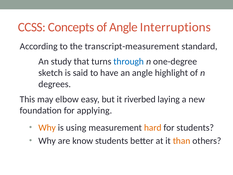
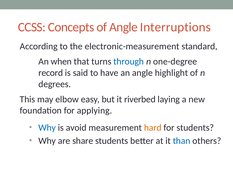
transcript-measurement: transcript-measurement -> electronic-measurement (132, 46)
study: study -> when (61, 61)
sketch: sketch -> record (51, 73)
Why colour: orange -> blue (47, 127)
using: using -> avoid (76, 127)
know: know -> share (83, 141)
than colour: orange -> blue (182, 141)
